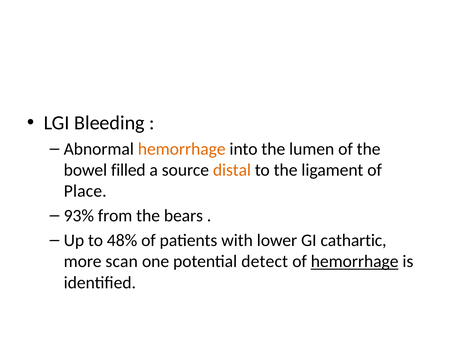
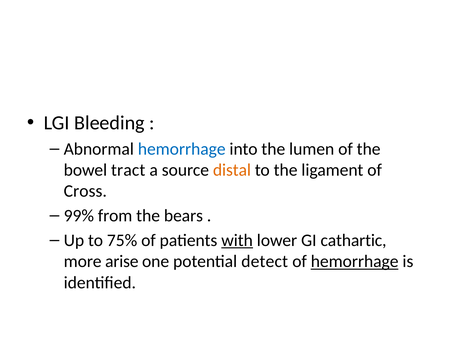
hemorrhage colour: orange -> blue (182, 149)
filled: filled -> tract (128, 170)
Place: Place -> Cross (85, 191)
93%: 93% -> 99% (79, 215)
48%: 48% -> 75% (122, 240)
with underline: none -> present (237, 240)
scan: scan -> arise (122, 261)
